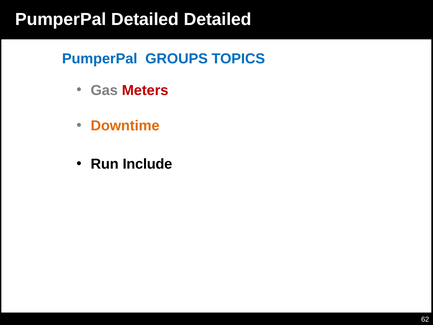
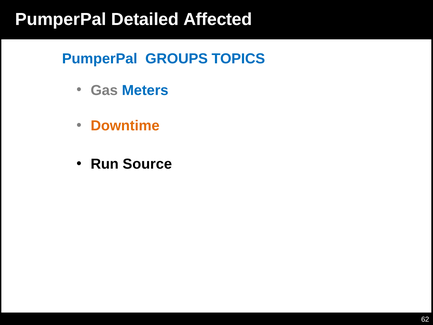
Detailed Detailed: Detailed -> Affected (218, 19)
Meters colour: red -> blue (145, 90)
Include: Include -> Source (147, 164)
